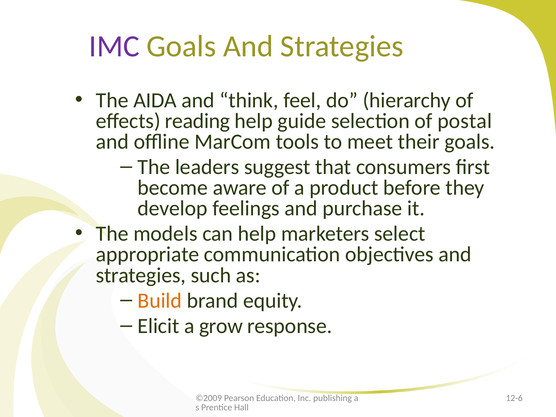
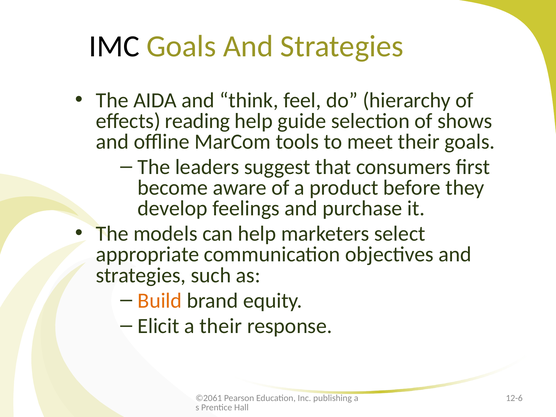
IMC colour: purple -> black (114, 46)
postal: postal -> shows (465, 121)
a grow: grow -> their (221, 326)
©2009: ©2009 -> ©2061 (209, 398)
